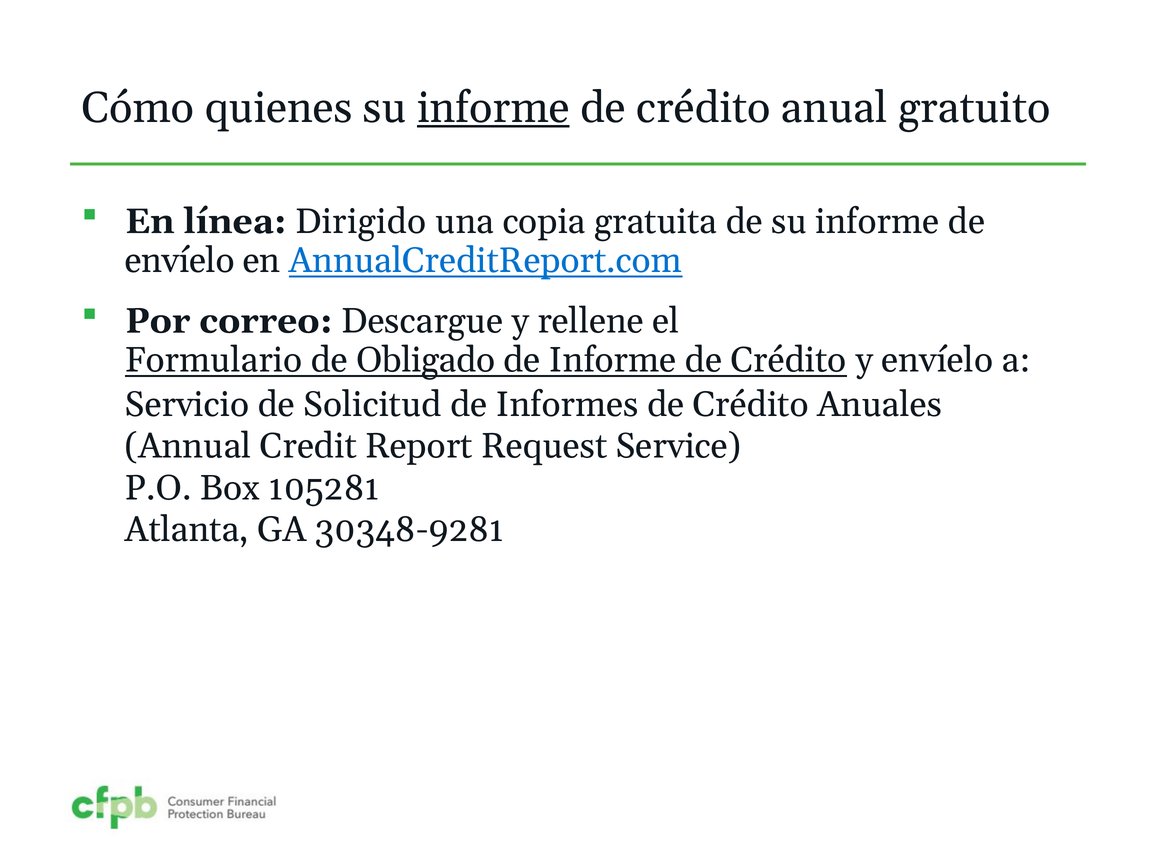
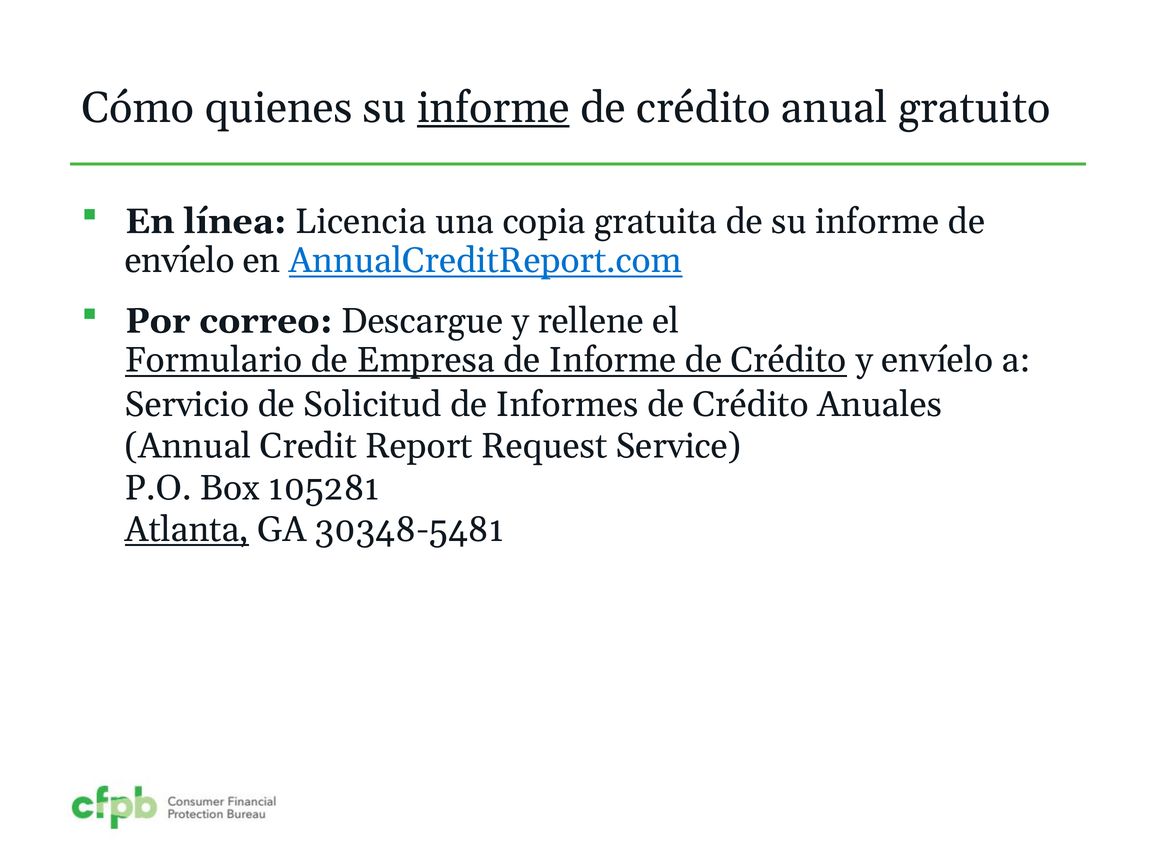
Dirigido: Dirigido -> Licencia (361, 221)
Obligado: Obligado -> Empresa (426, 360)
Atlanta underline: none -> present (187, 530)
30348-9281: 30348-9281 -> 30348-5481 (410, 530)
